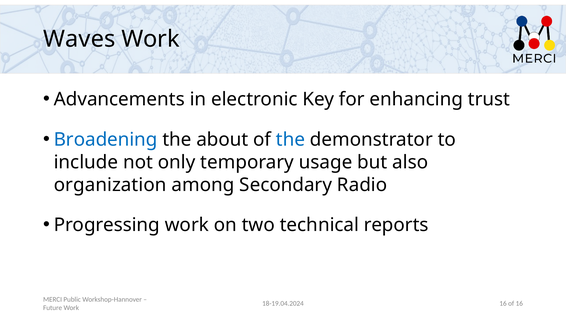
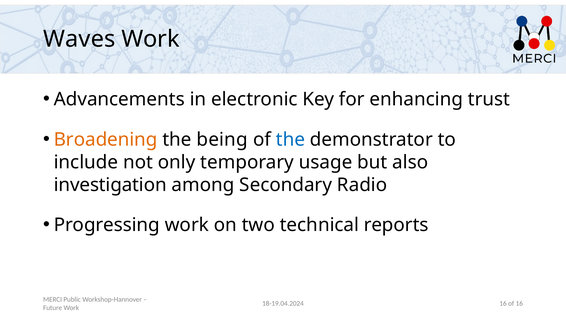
Broadening colour: blue -> orange (106, 140)
about: about -> being (222, 140)
organization: organization -> investigation (110, 185)
